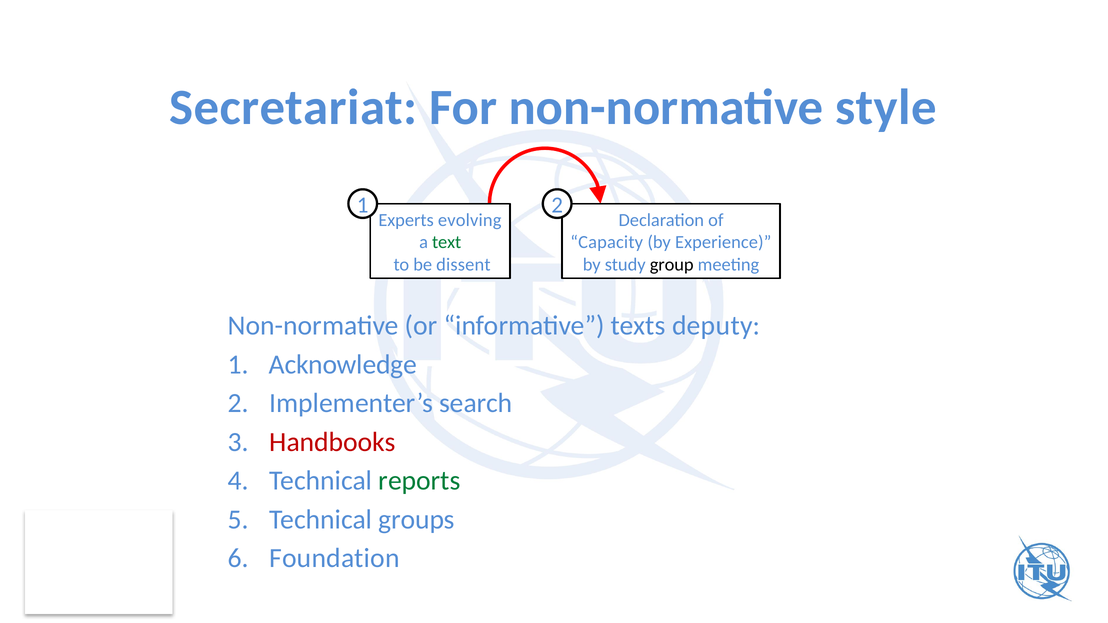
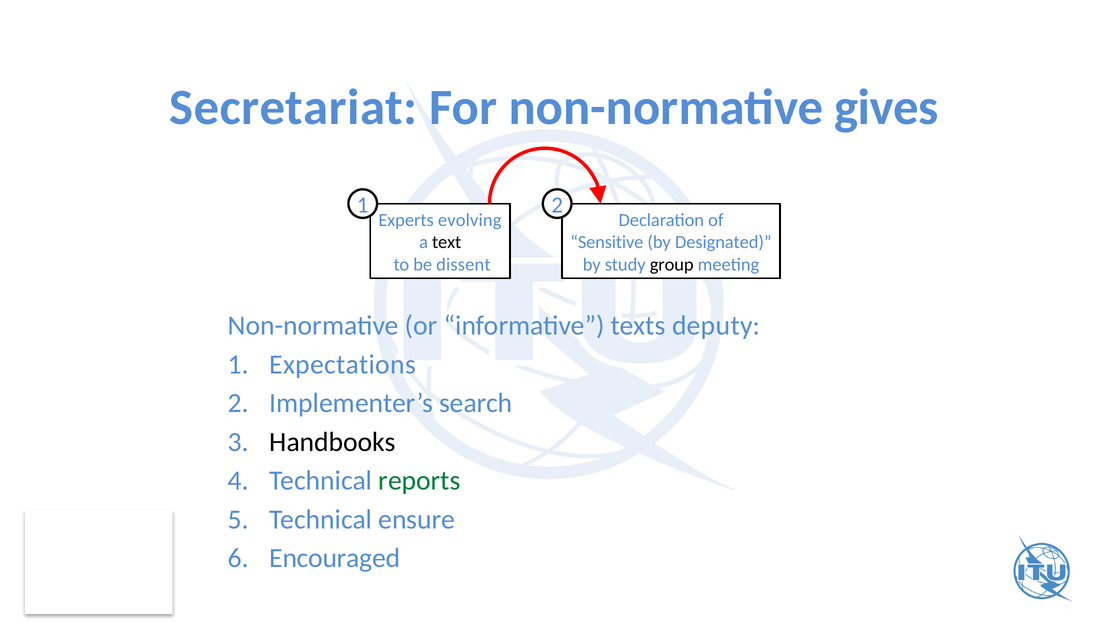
style: style -> gives (886, 107)
text colour: green -> black (447, 242)
Capacity: Capacity -> Sensitive (607, 242)
Experience: Experience -> Designated (723, 242)
Acknowledge: Acknowledge -> Expectations (343, 365)
Handbooks colour: red -> black (333, 442)
groups: groups -> ensure (417, 520)
Foundation: Foundation -> Encouraged (335, 558)
